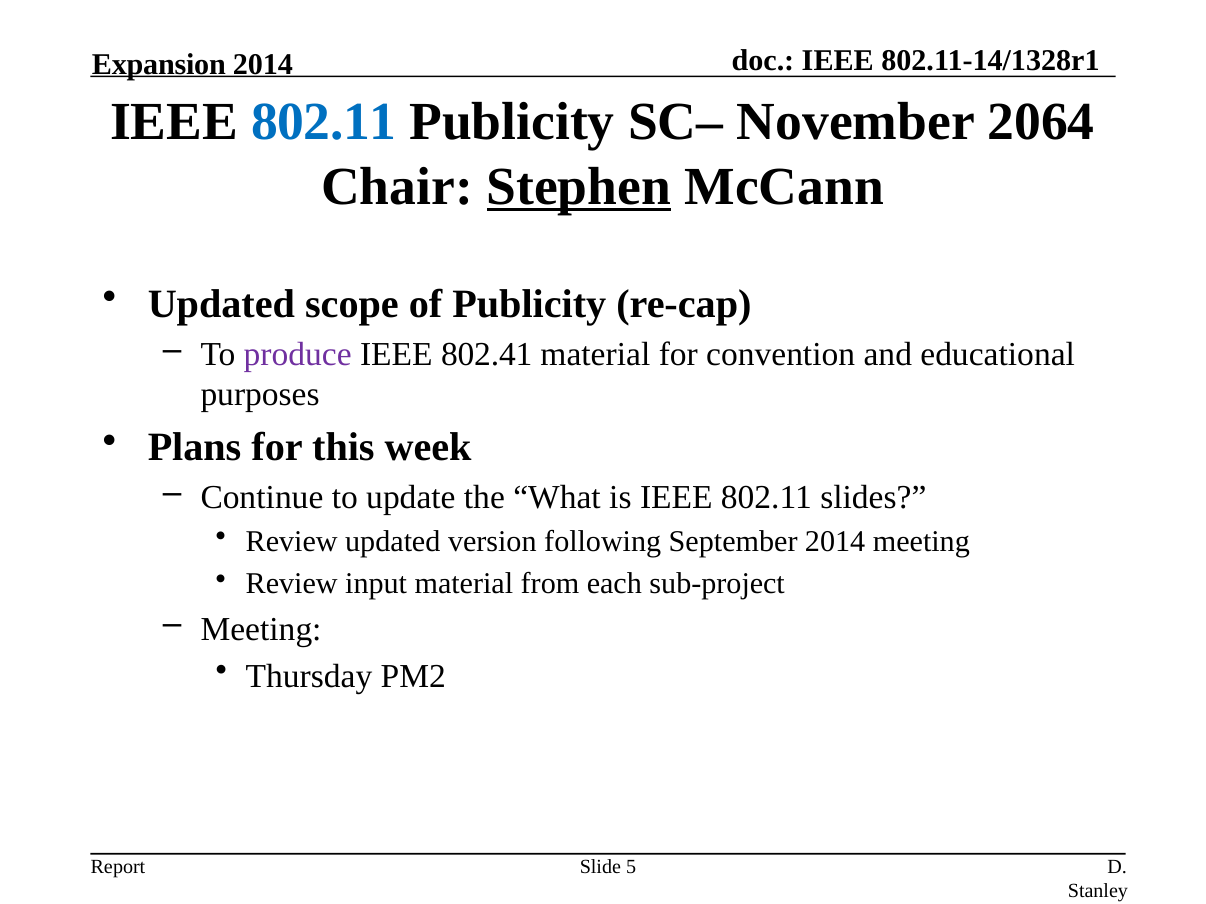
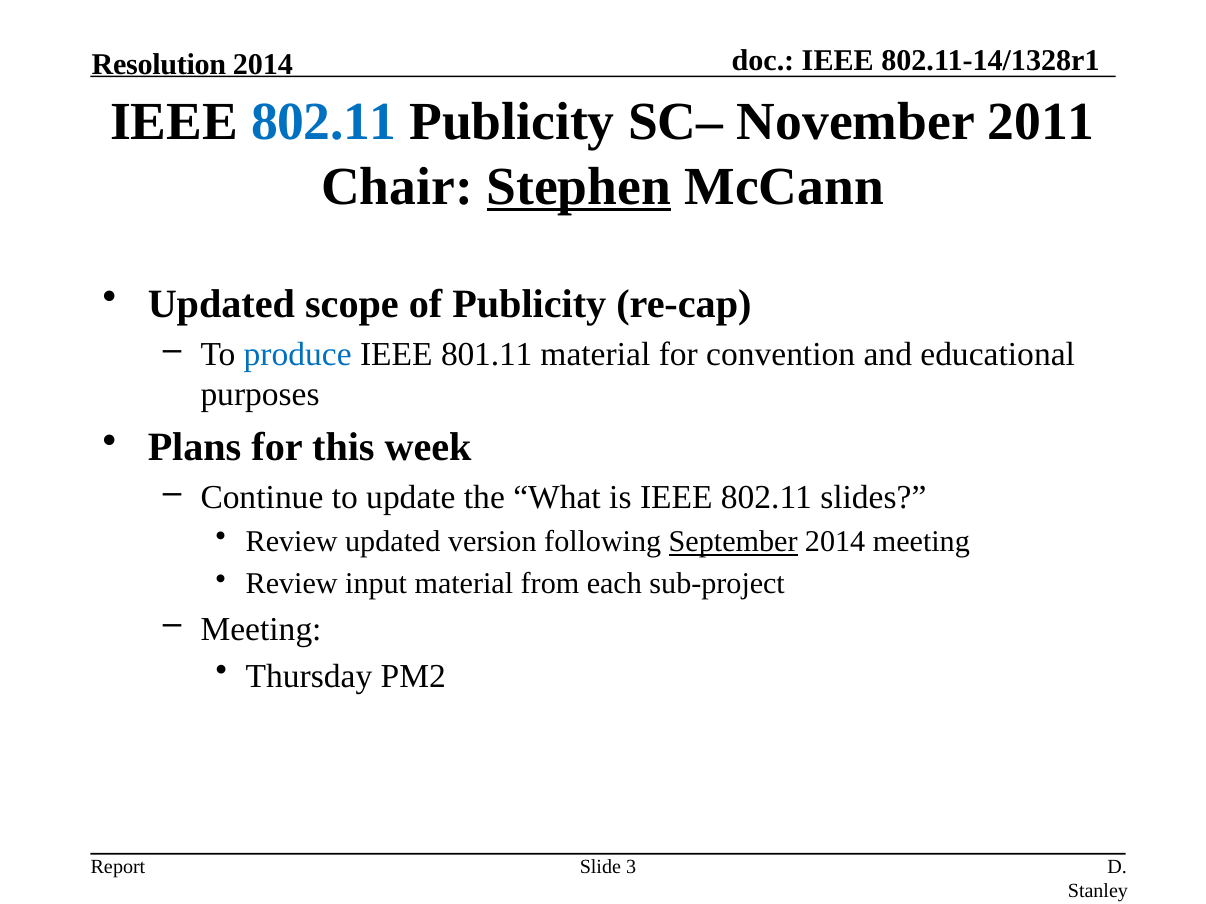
Expansion: Expansion -> Resolution (159, 65)
2064: 2064 -> 2011 (1041, 122)
produce colour: purple -> blue (298, 355)
802.41: 802.41 -> 801.11 (487, 355)
September underline: none -> present (733, 542)
5: 5 -> 3 (631, 867)
